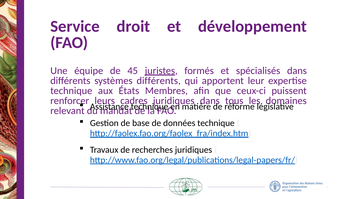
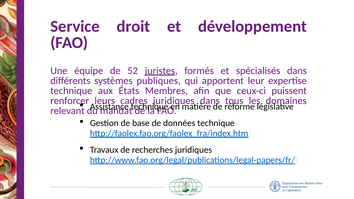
45: 45 -> 52 (133, 71)
systèmes différents: différents -> publiques (159, 81)
